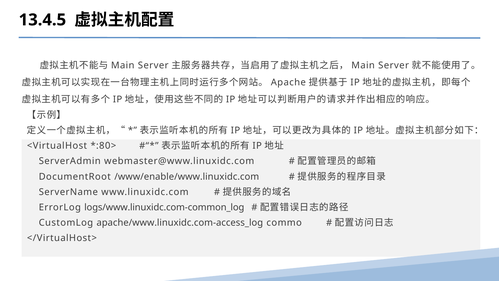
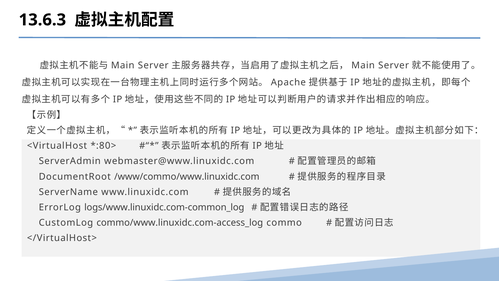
13.4.5: 13.4.5 -> 13.6.3 (42, 20)
/www/enable/www.linuxidc.com: /www/enable/www.linuxidc.com -> /www/commo/www.linuxidc.com (187, 176)
apache/www.linuxidc.com-access_log: apache/www.linuxidc.com-access_log -> commo/www.linuxidc.com-access_log (180, 223)
